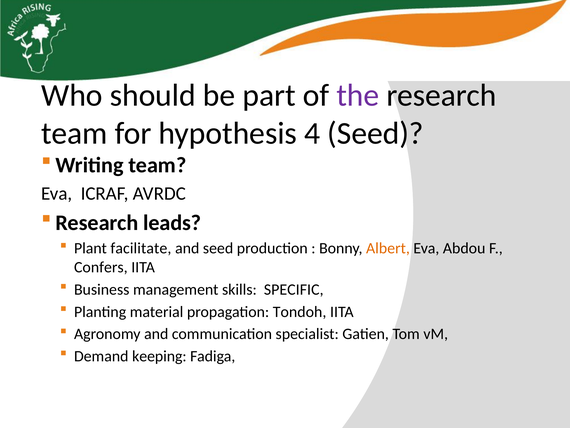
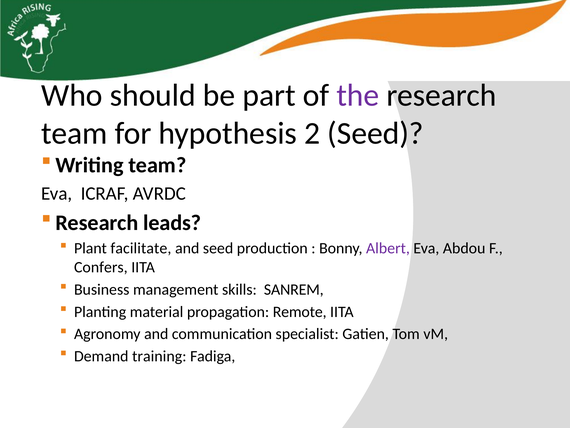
4: 4 -> 2 (312, 133)
Albert colour: orange -> purple (388, 248)
SPECIFIC: SPECIFIC -> SANREM (294, 289)
Tondoh: Tondoh -> Remote (300, 311)
keeping: keeping -> training (159, 356)
